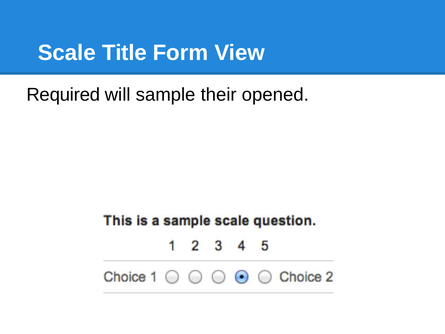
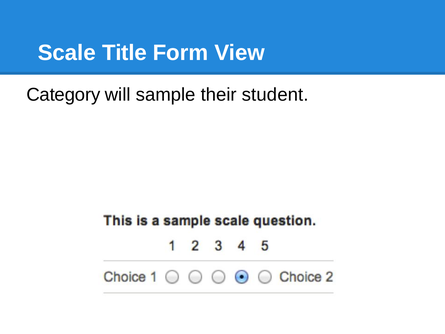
Required: Required -> Category (63, 95)
opened: opened -> student (275, 95)
